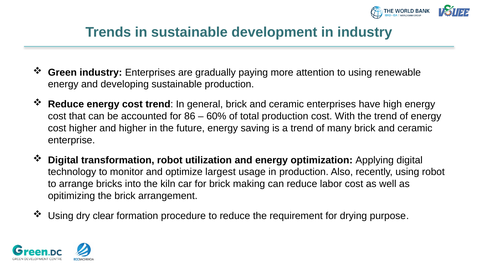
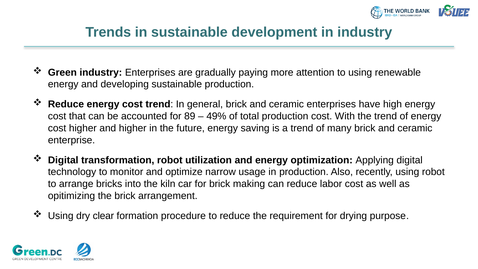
86: 86 -> 89 (190, 116)
60%: 60% -> 49% (216, 116)
largest: largest -> narrow (221, 172)
